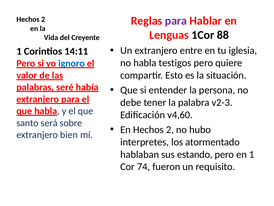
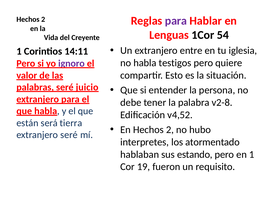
88: 88 -> 54 (223, 35)
ignoro colour: blue -> purple (71, 63)
había: había -> juicio (87, 87)
v2-3: v2-3 -> v2-8 (222, 102)
v4,60: v4,60 -> v4,52 (180, 115)
santo: santo -> están (27, 123)
sobre: sobre -> tierra (71, 123)
extranjero bien: bien -> seré (69, 135)
74: 74 -> 19 (144, 166)
